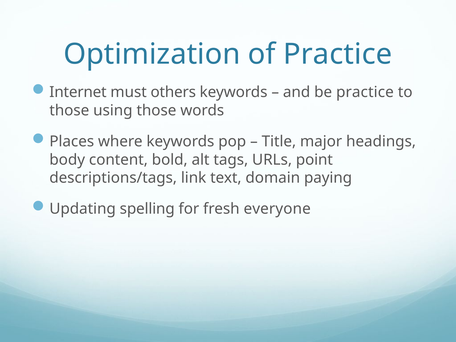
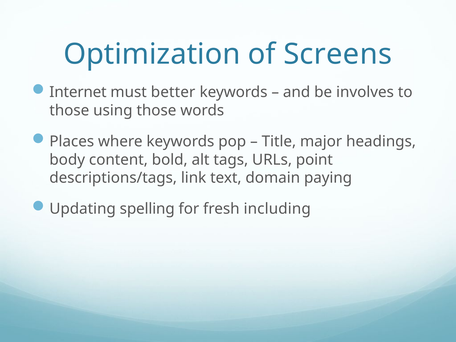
of Practice: Practice -> Screens (338, 54)
others: others -> better (173, 92)
be practice: practice -> involves (365, 92)
everyone: everyone -> including (277, 209)
